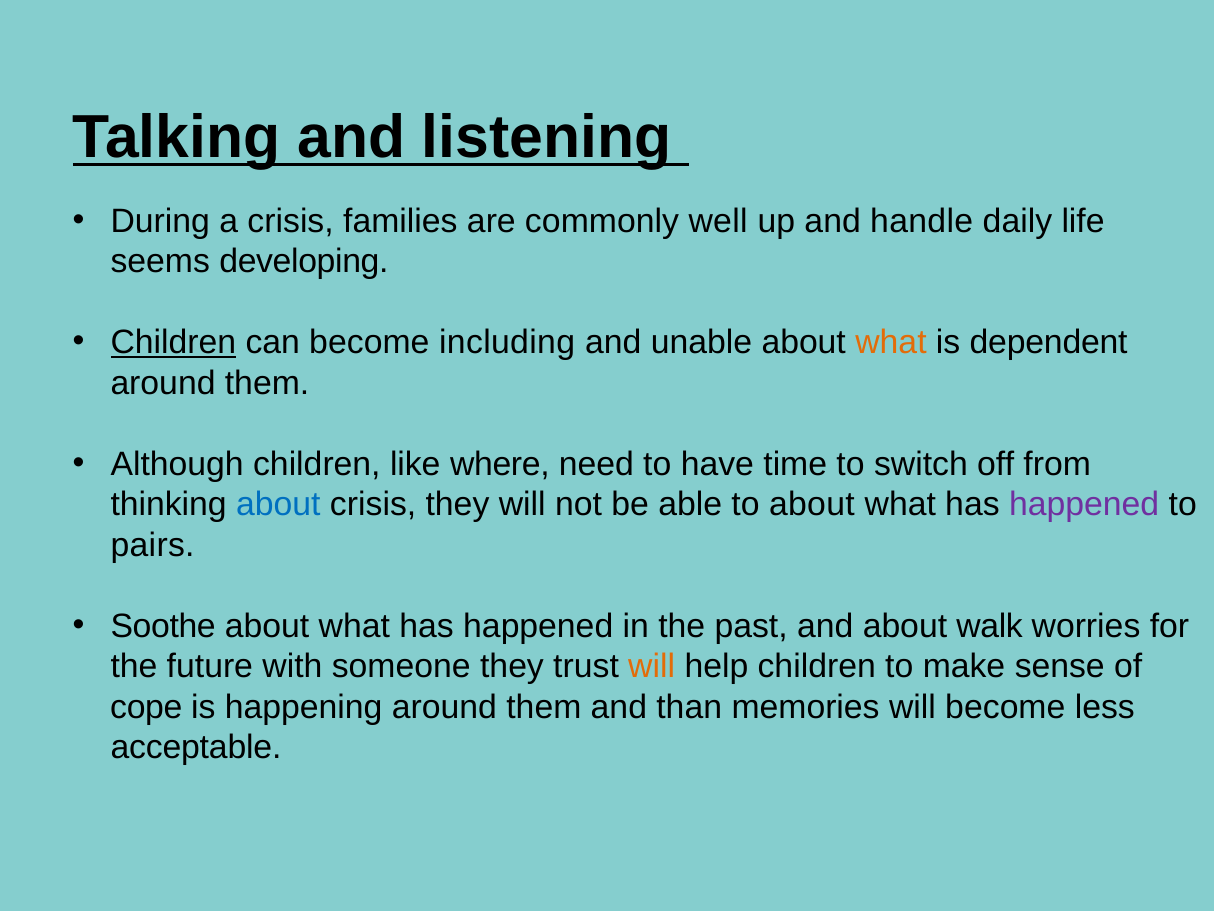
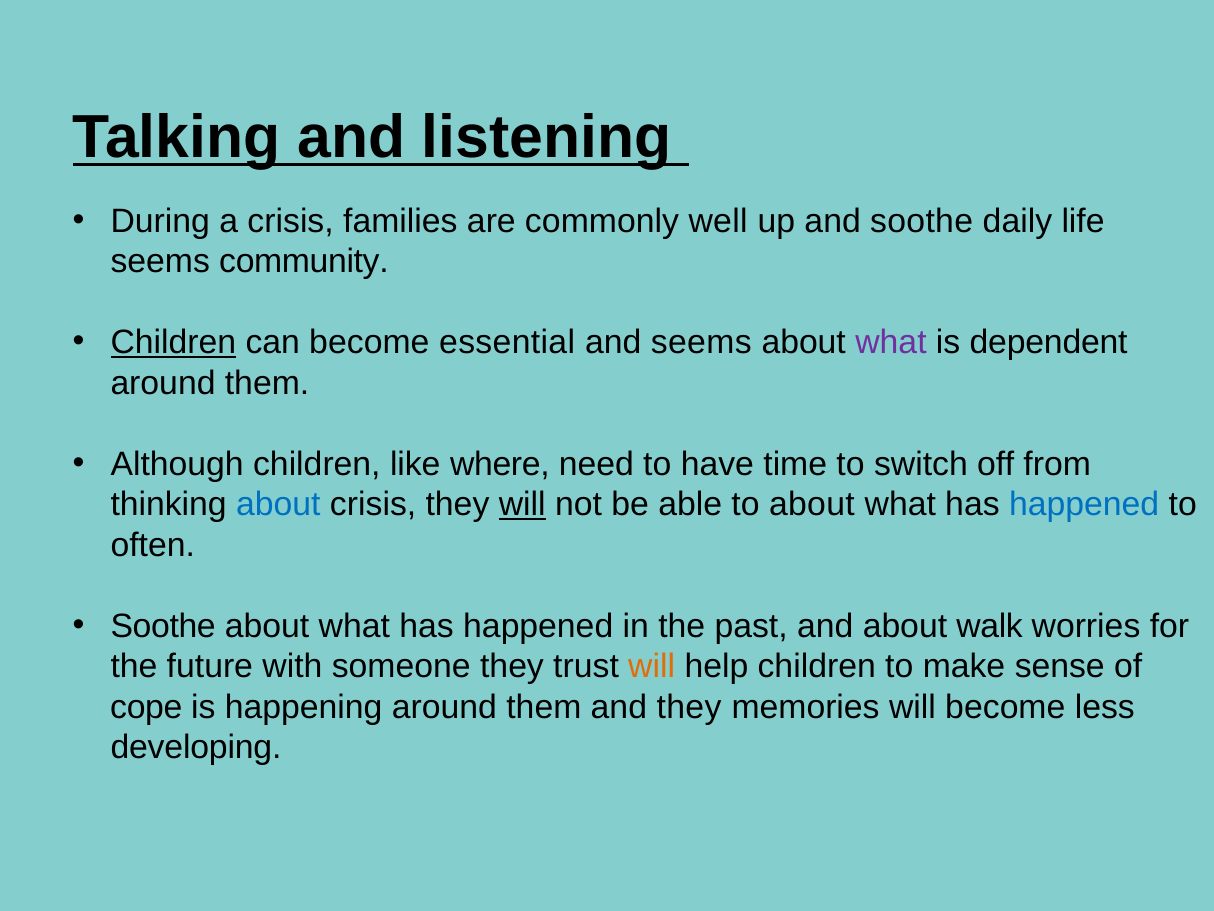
and handle: handle -> soothe (922, 221)
developing: developing -> community (304, 261)
including: including -> essential (507, 342)
and unable: unable -> seems (701, 342)
what colour: orange -> purple (891, 342)
will underline: none -> present (522, 504)
happened colour: purple -> blue (1084, 504)
pairs: pairs -> often (153, 545)
and than: than -> they (689, 707)
acceptable: acceptable -> developing (196, 747)
